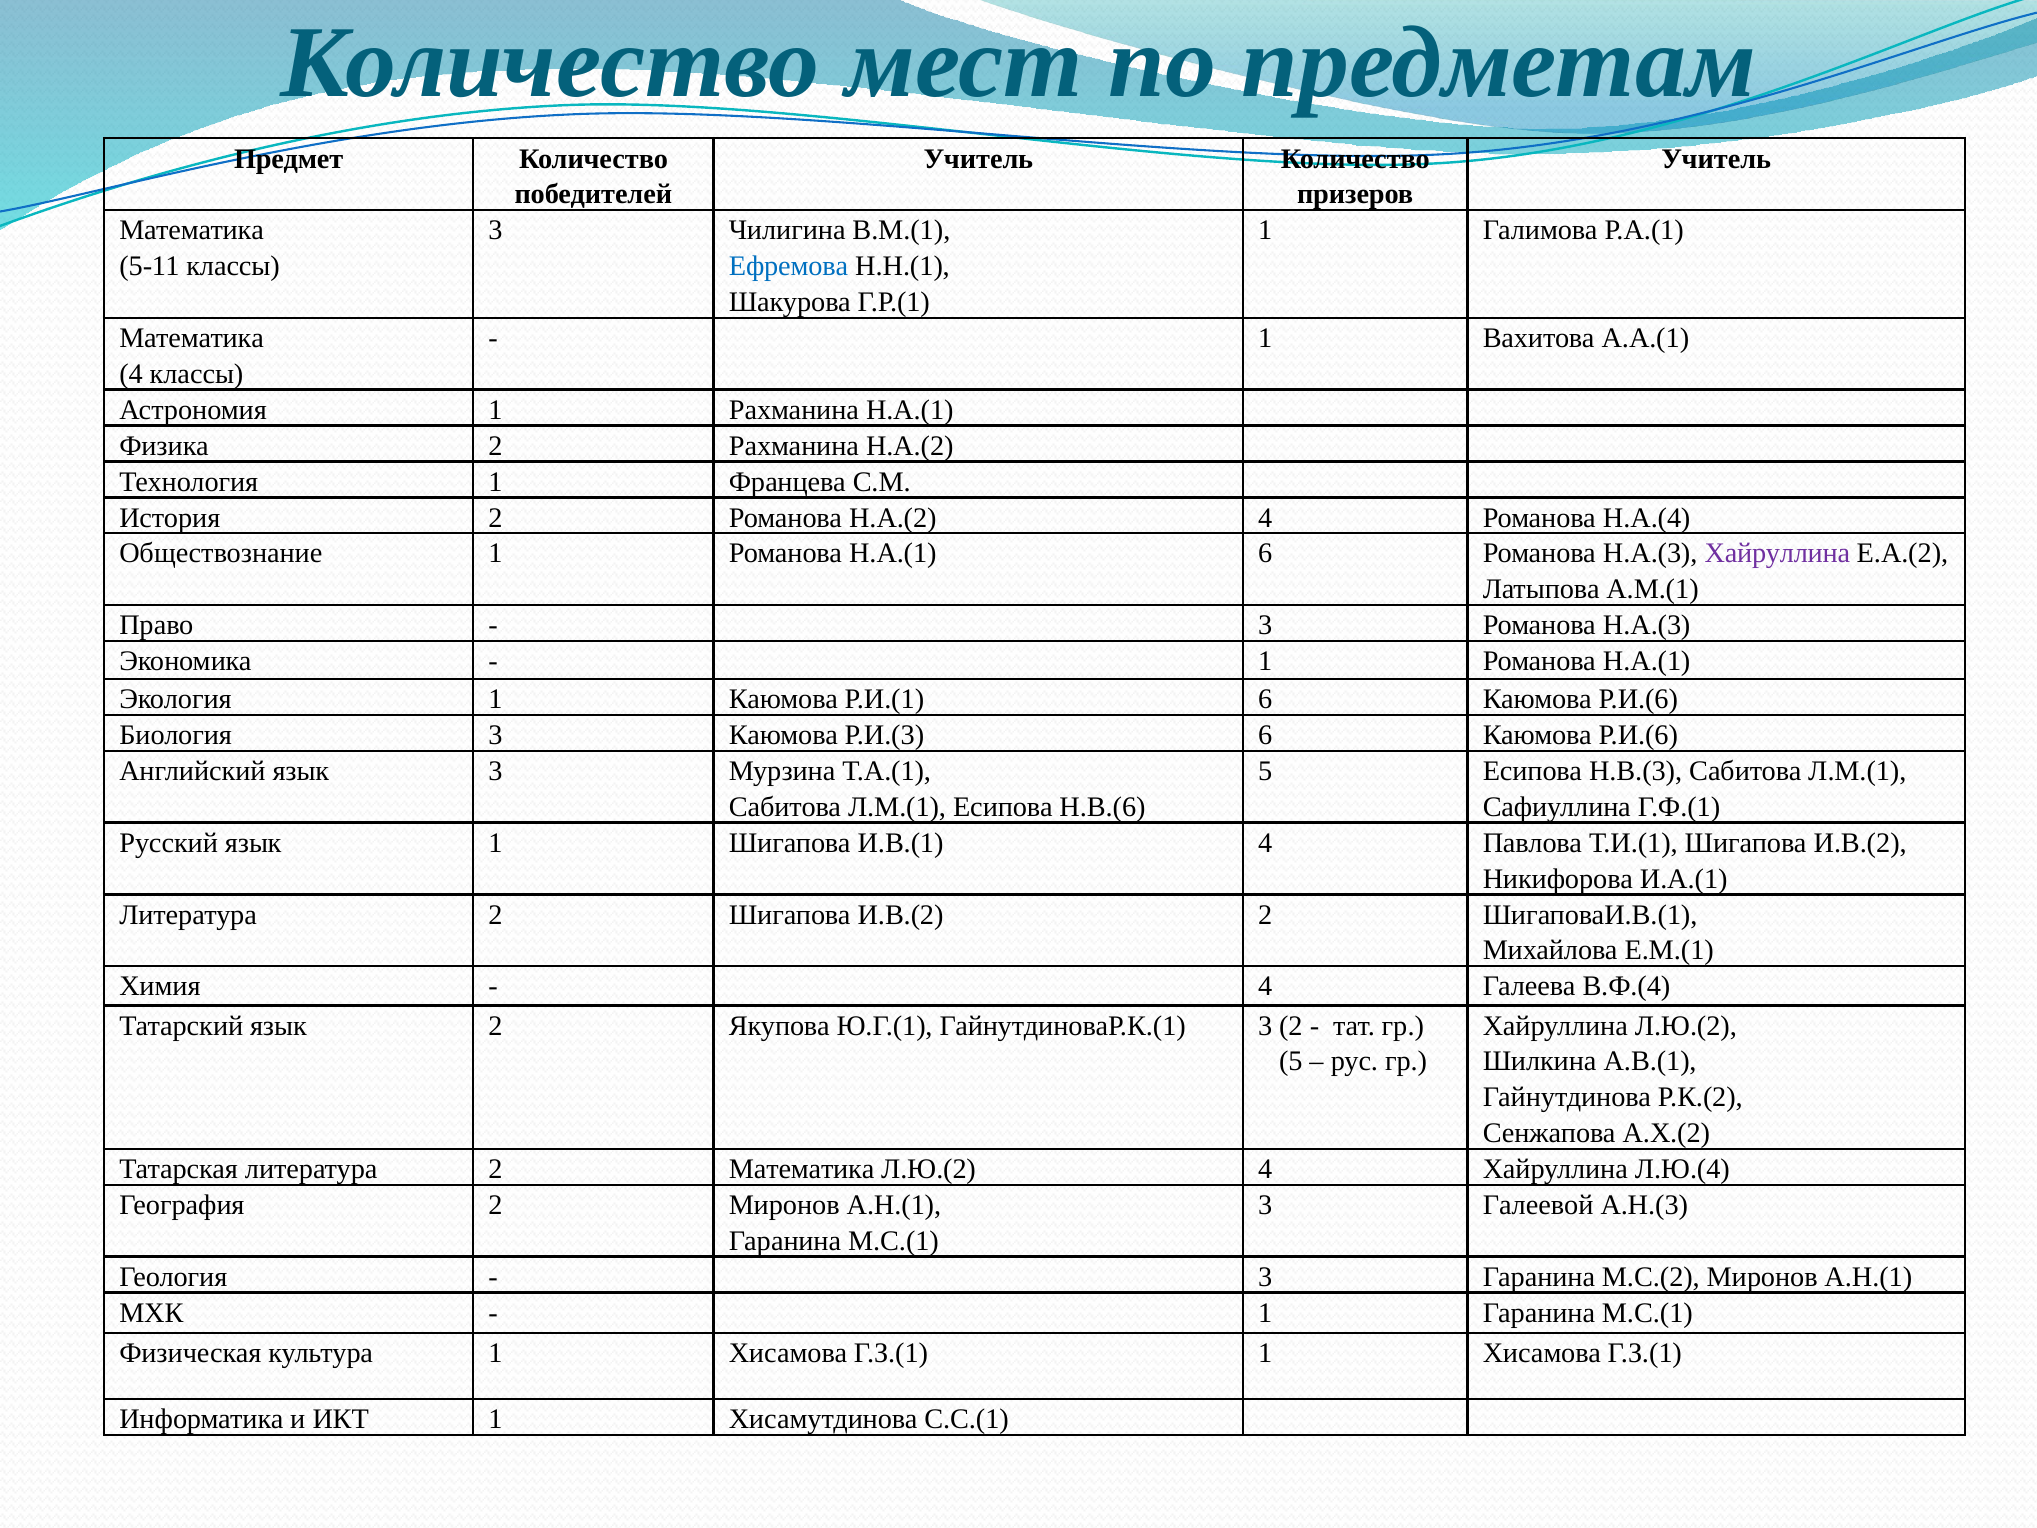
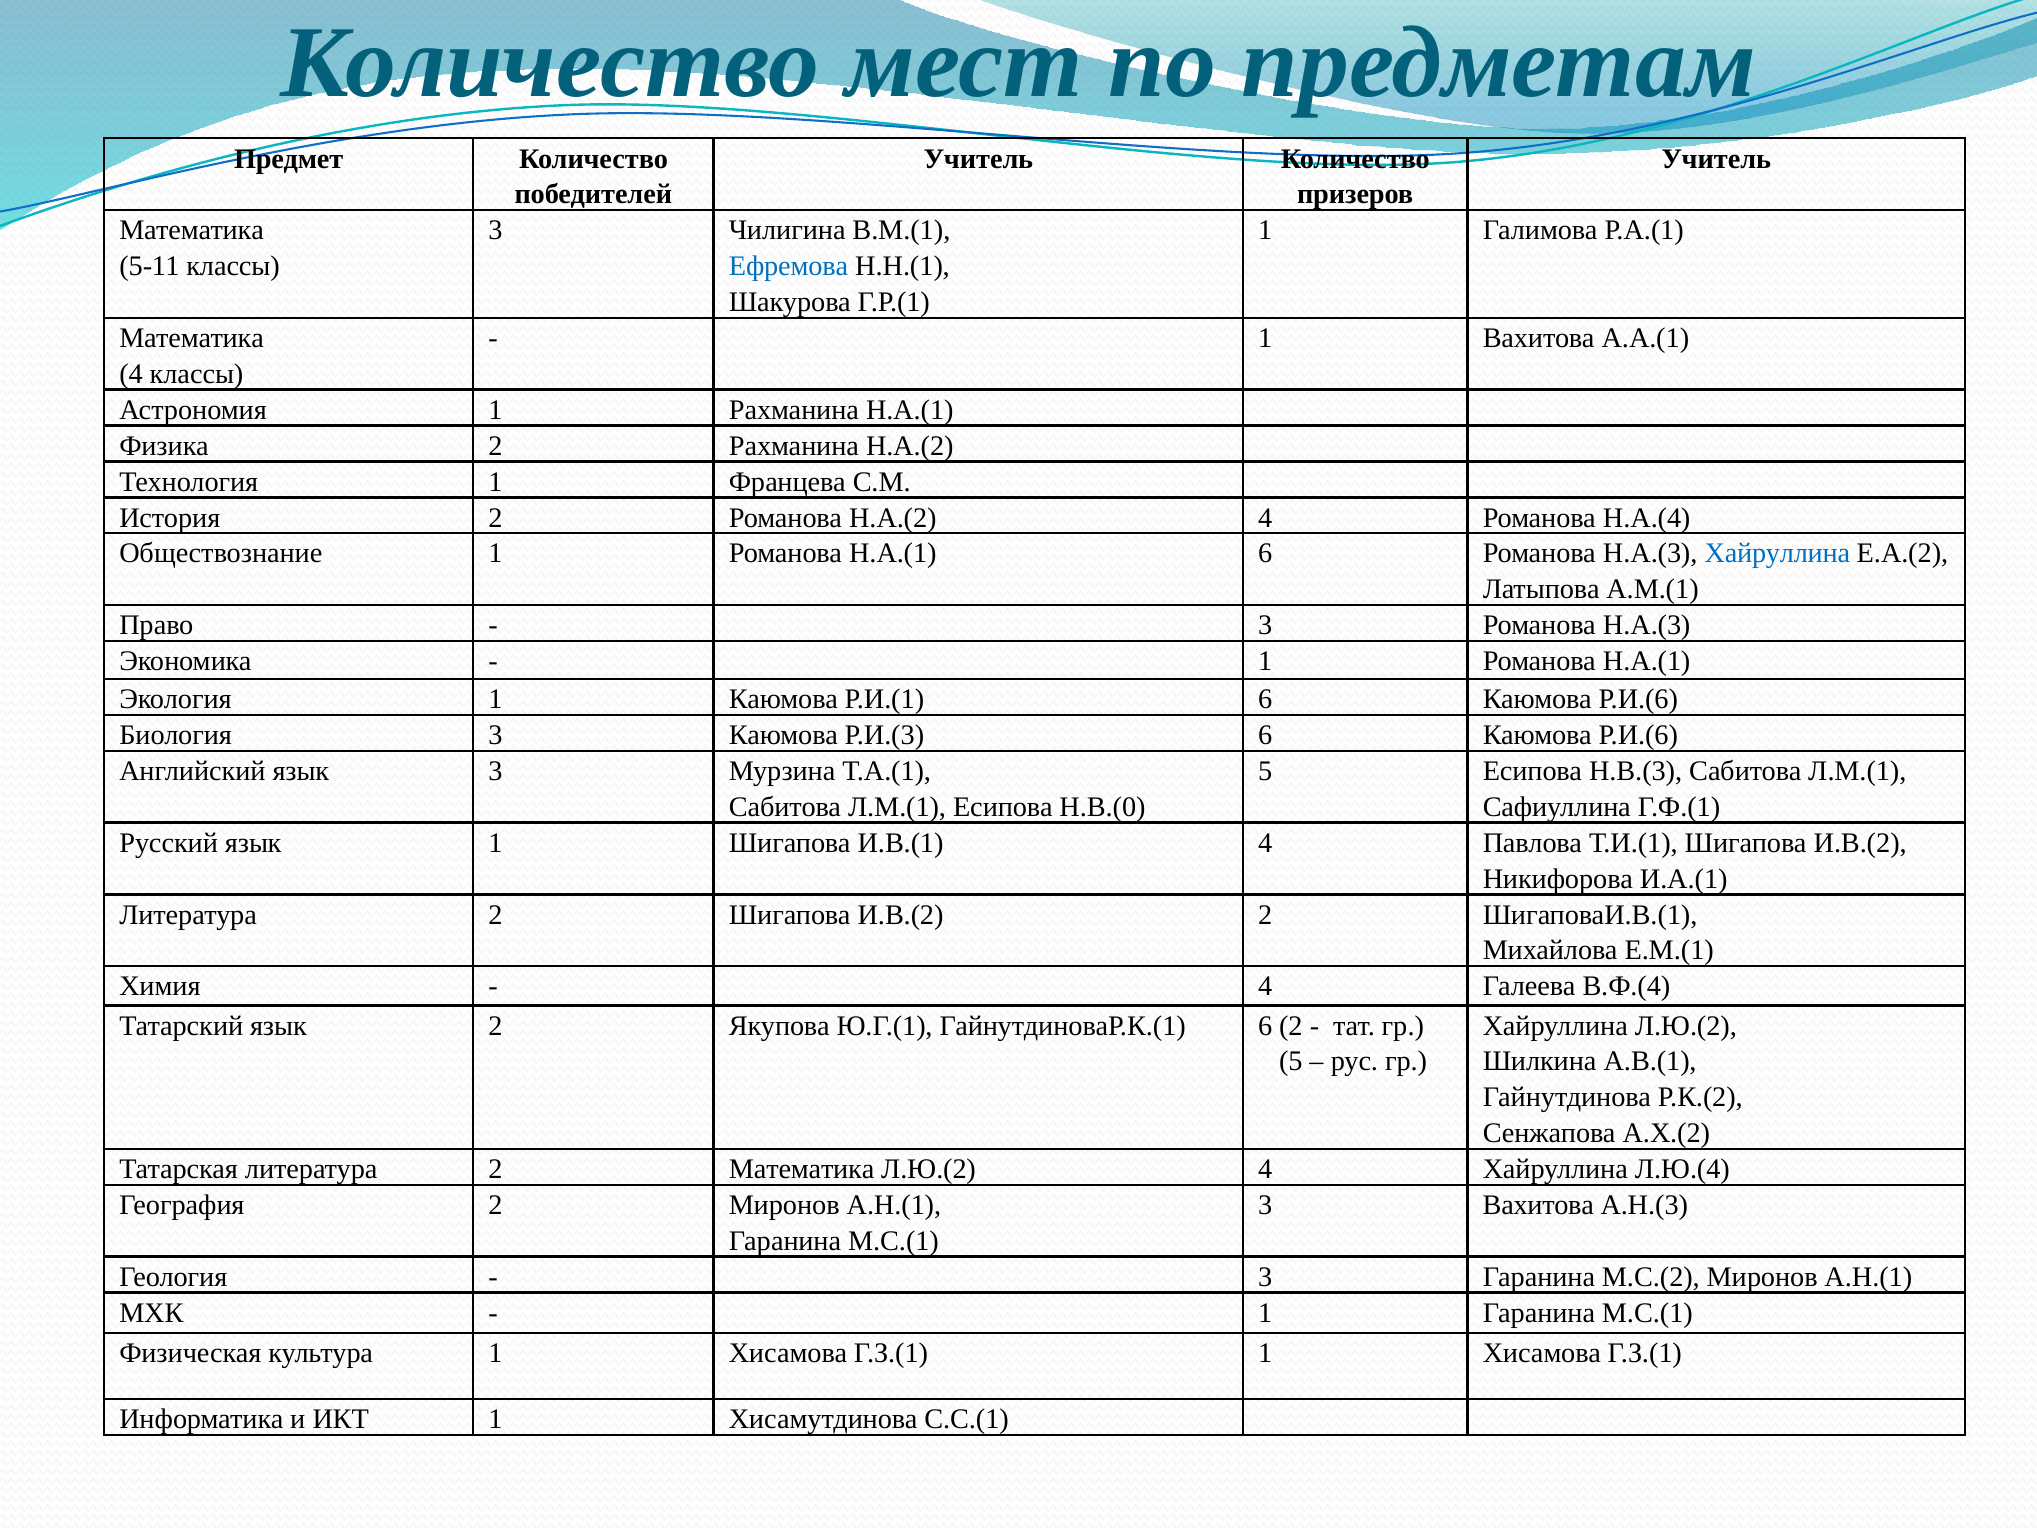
Хайруллина colour: purple -> blue (1777, 554)
Н.В.(6: Н.В.(6 -> Н.В.(0 (1102, 807)
ГайнутдиноваР.К.(1 3: 3 -> 6 (1265, 1026)
3 Галеевой: Галеевой -> Вахитова (1538, 1205)
